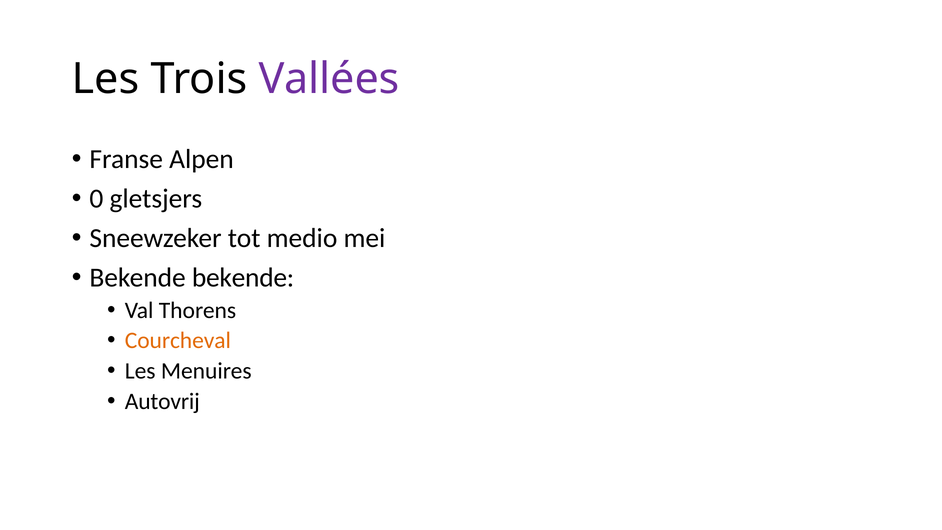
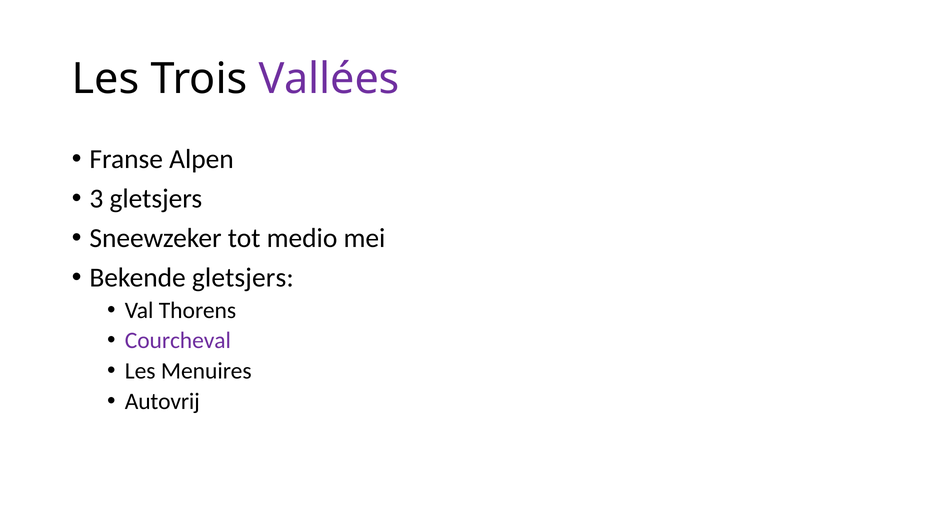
0: 0 -> 3 (96, 199)
Bekende bekende: bekende -> gletsjers (243, 278)
Courcheval colour: orange -> purple (178, 341)
